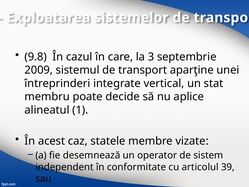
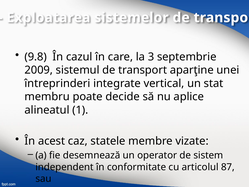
39: 39 -> 87 (228, 167)
